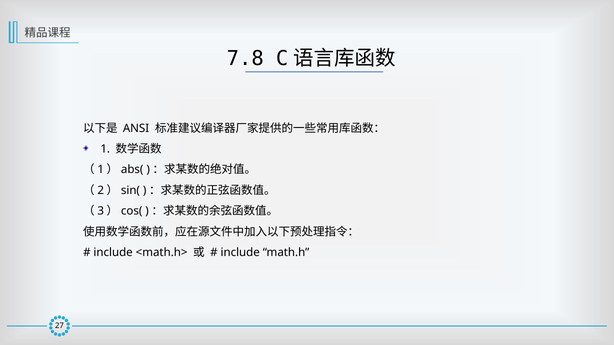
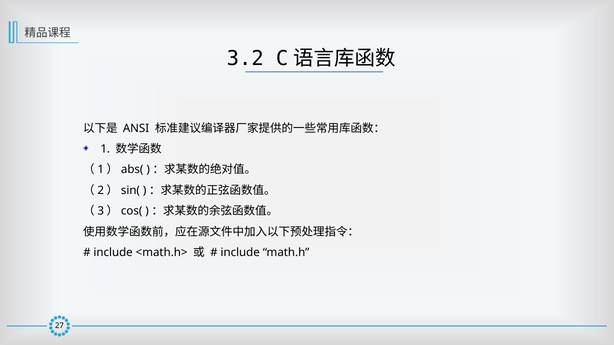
7.8: 7.8 -> 3.2 (245, 58)
